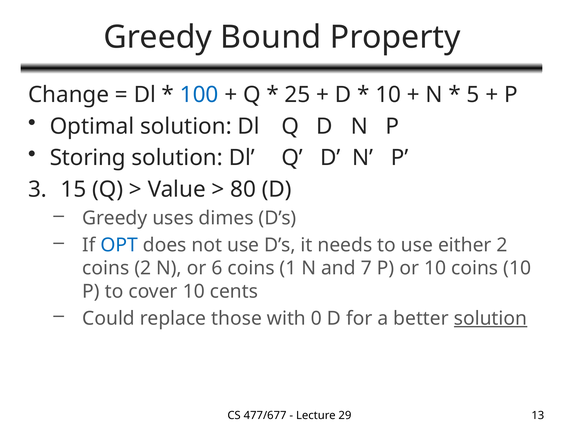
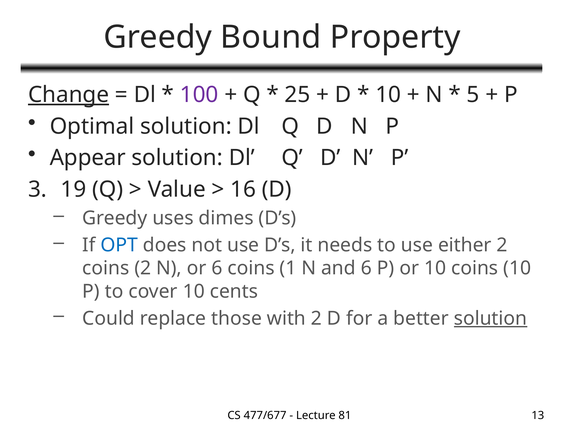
Change underline: none -> present (69, 95)
100 colour: blue -> purple (199, 95)
Storing: Storing -> Appear (88, 158)
15: 15 -> 19 (73, 190)
80: 80 -> 16 (243, 190)
and 7: 7 -> 6 (366, 268)
with 0: 0 -> 2 (316, 319)
29: 29 -> 81 (345, 416)
